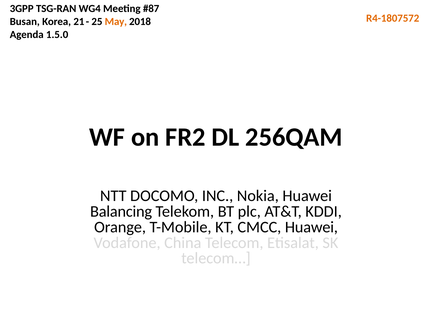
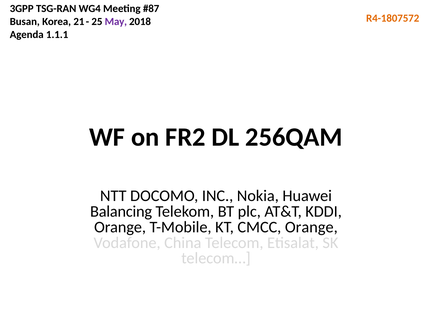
May colour: orange -> purple (116, 22)
1.5.0: 1.5.0 -> 1.1.1 (57, 34)
CMCC Huawei: Huawei -> Orange (311, 227)
